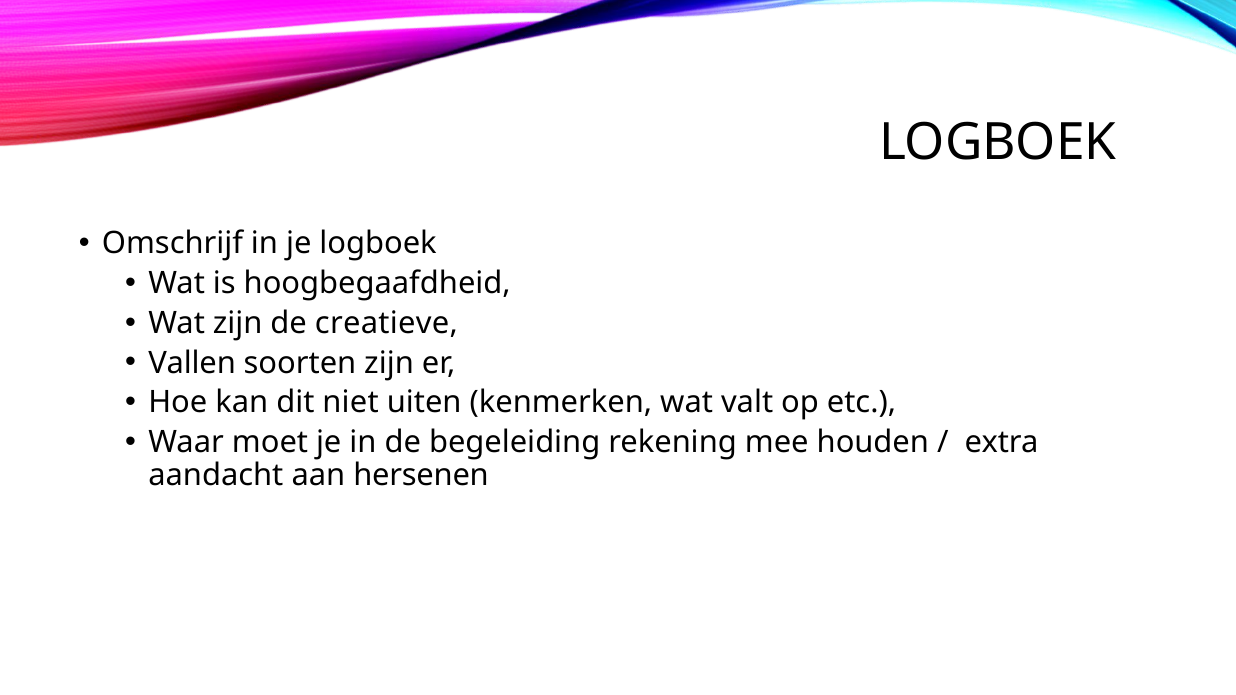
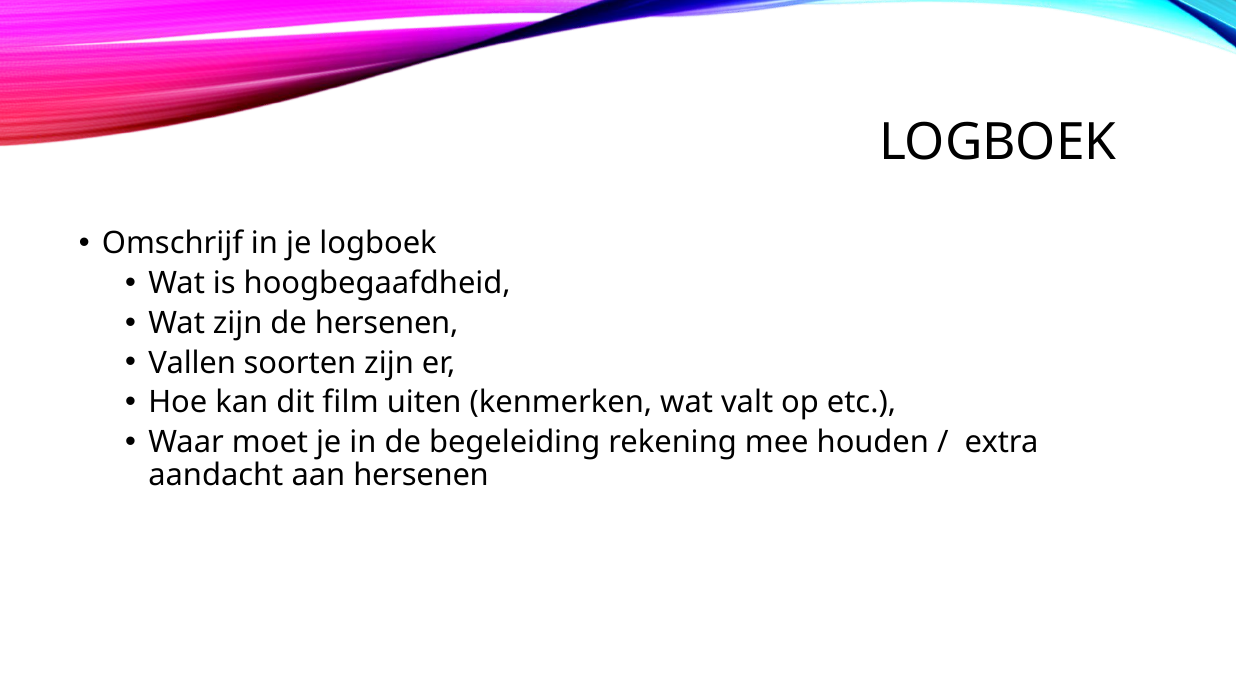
de creatieve: creatieve -> hersenen (387, 323)
niet: niet -> film (351, 403)
